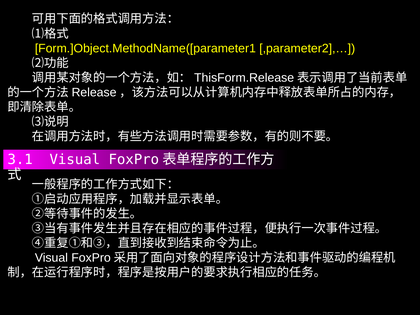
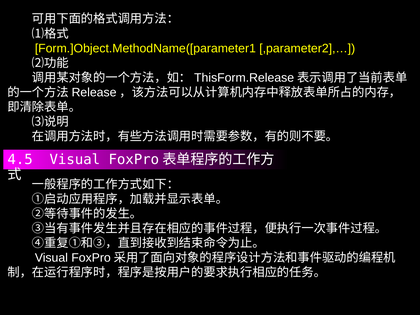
3.1: 3.1 -> 4.5 (20, 159)
